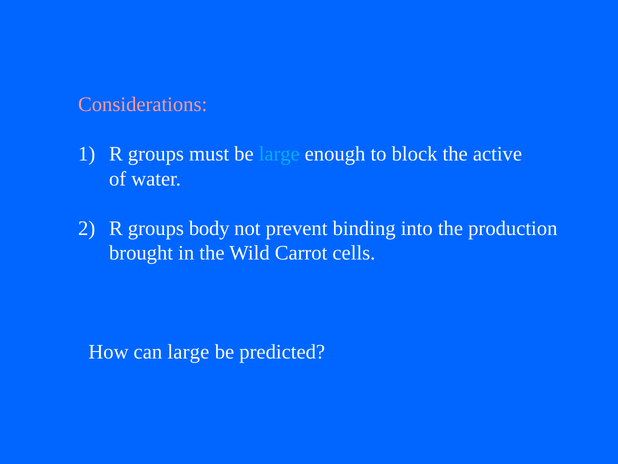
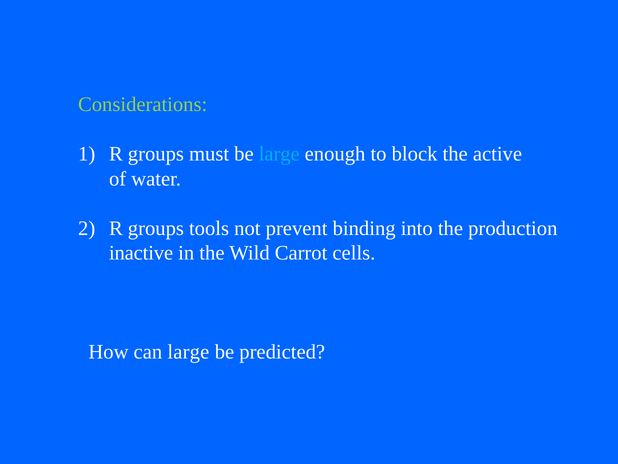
Considerations colour: pink -> light green (143, 104)
body: body -> tools (209, 228)
brought: brought -> inactive (141, 253)
